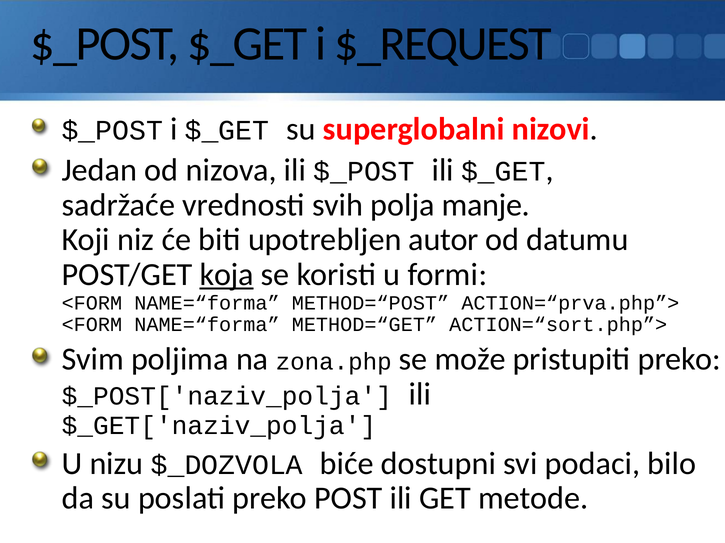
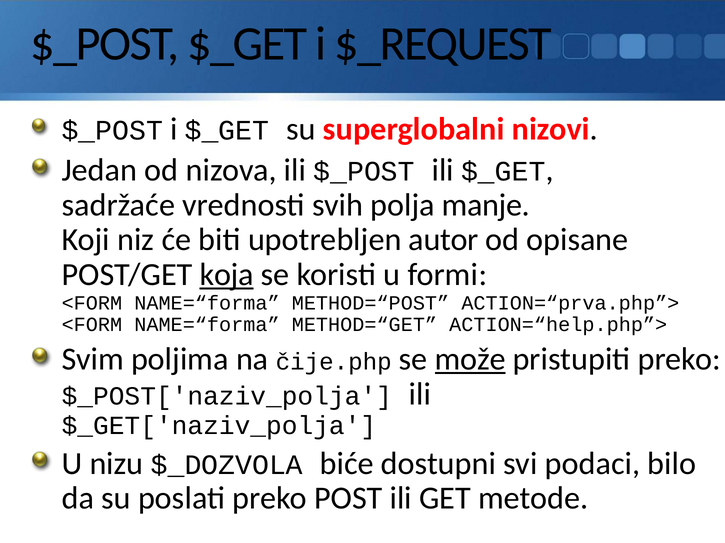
datumu: datumu -> opisane (577, 240)
ACTION=“sort.php”>: ACTION=“sort.php”> -> ACTION=“help.php”> (558, 325)
zona.php: zona.php -> čije.php (334, 362)
može underline: none -> present (470, 360)
